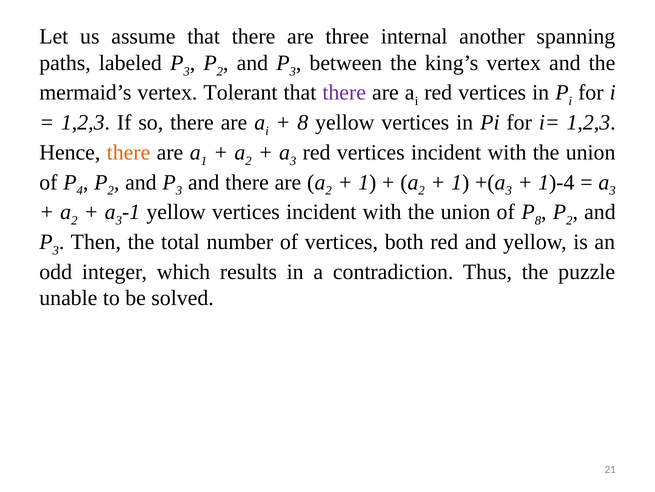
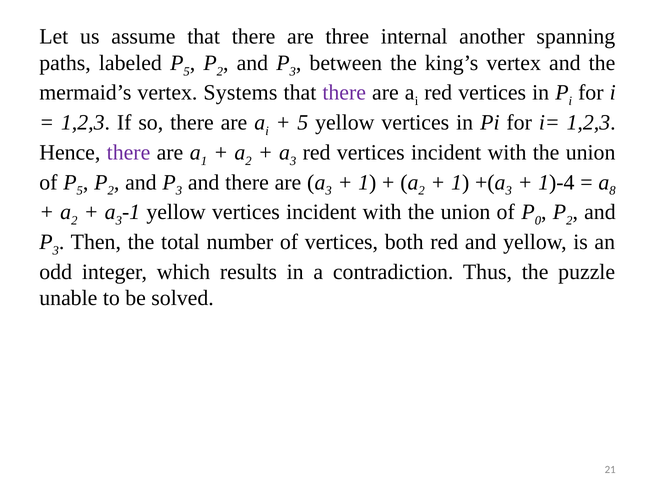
3: 3 -> 5 (187, 71)
Tolerant: Tolerant -> Systems (240, 93)
8: 8 -> 5 (303, 122)
there colour: orange -> purple (129, 152)
4: 4 -> 5 (80, 191)
are a 2: 2 -> 3 (329, 191)
3: 3 -> 8 (613, 191)
8: 8 -> 0 (538, 220)
